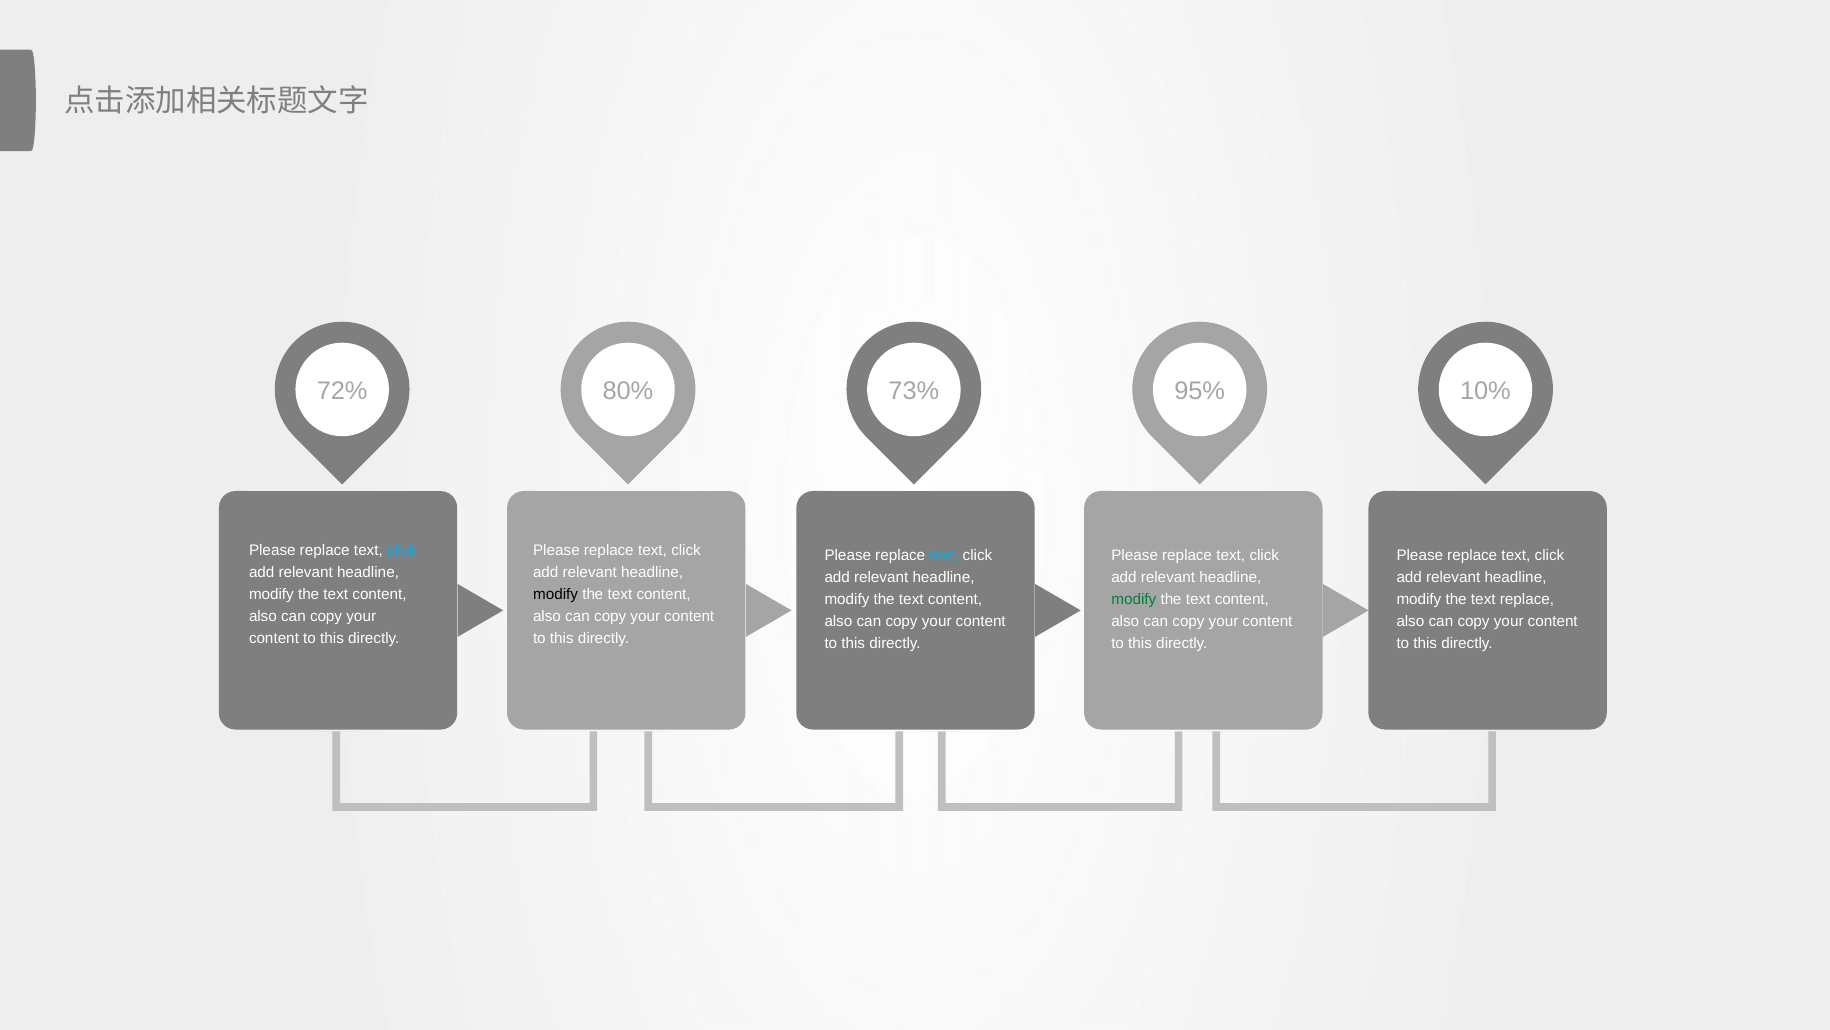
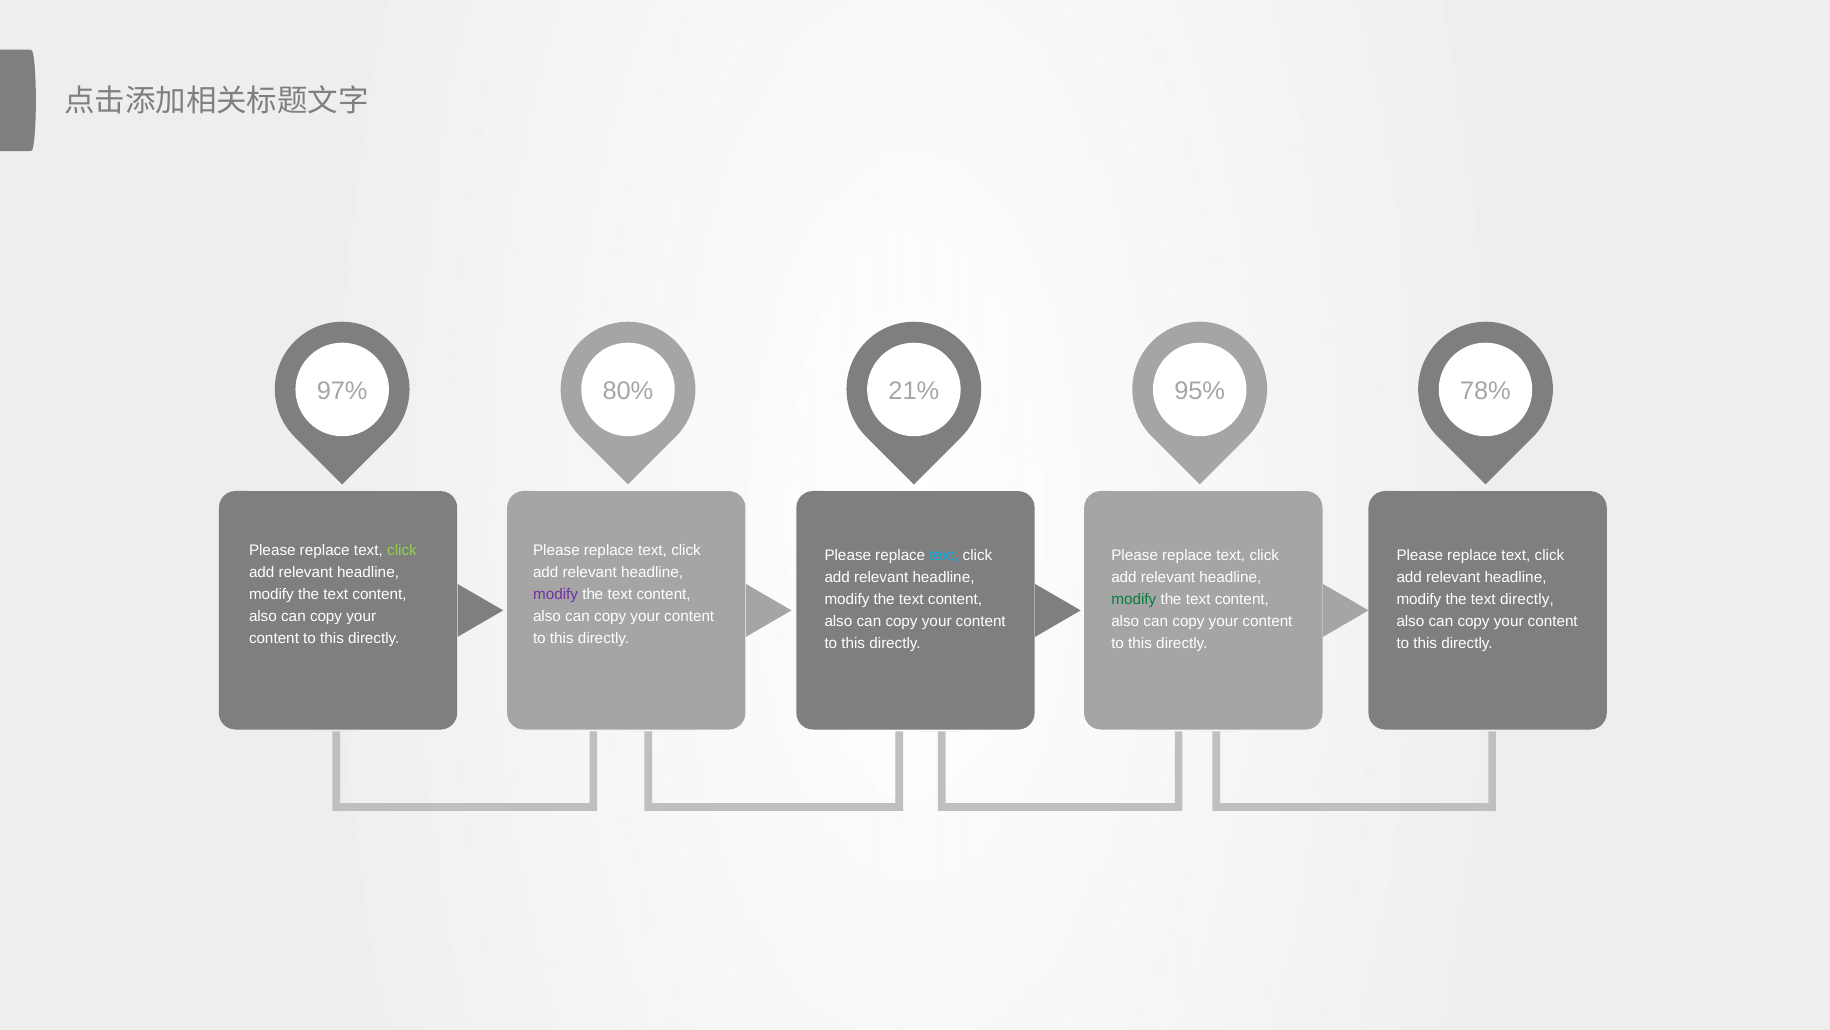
72%: 72% -> 97% (342, 391)
73%: 73% -> 21% (914, 391)
10%: 10% -> 78% (1485, 391)
click colour: light blue -> light green (402, 550)
modify colour: black -> purple (556, 594)
text replace: replace -> directly (1527, 599)
